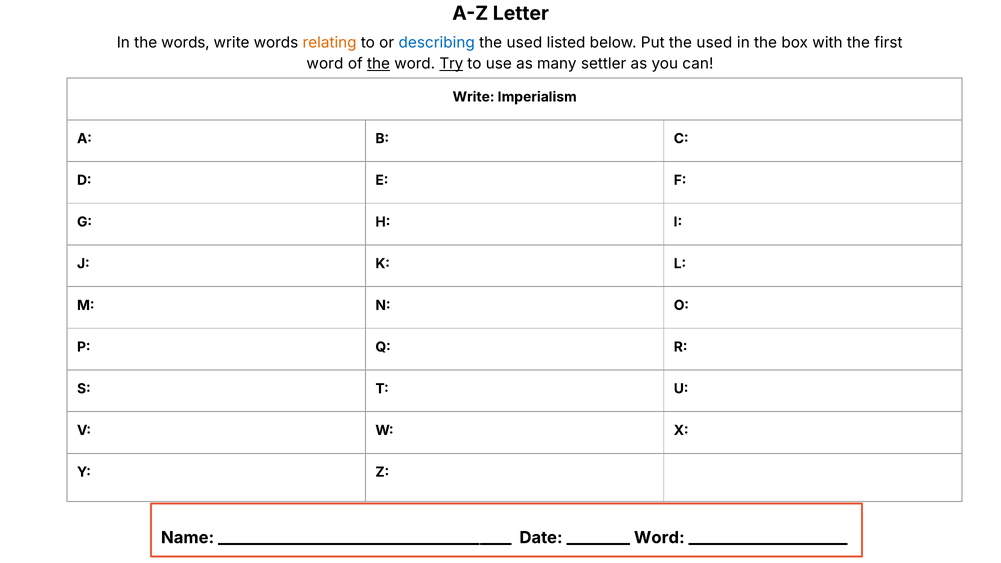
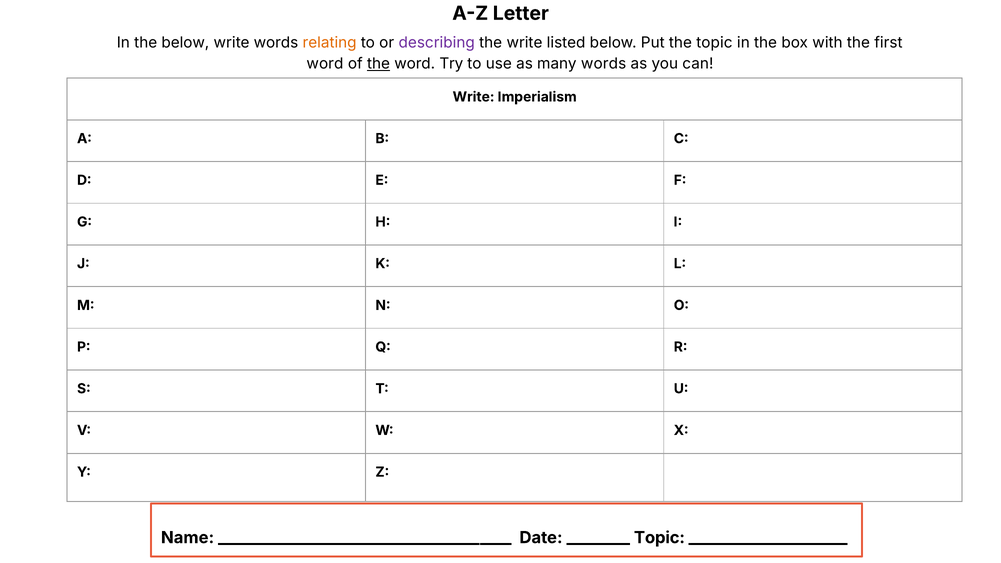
the words: words -> below (185, 43)
describing colour: blue -> purple (437, 43)
used: used -> write (524, 43)
Put the used: used -> topic (714, 43)
Try underline: present -> none (451, 64)
many settler: settler -> words (604, 64)
Word: Word -> Topic (659, 538)
